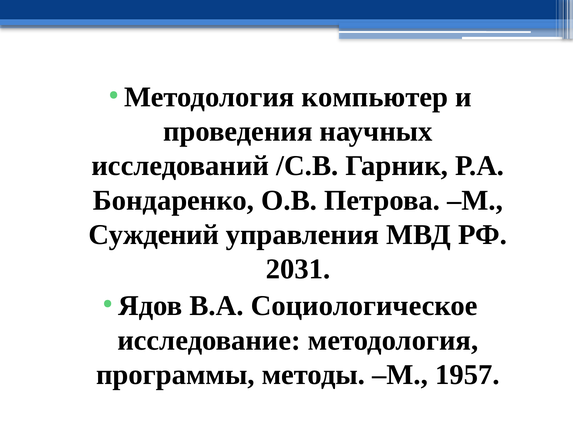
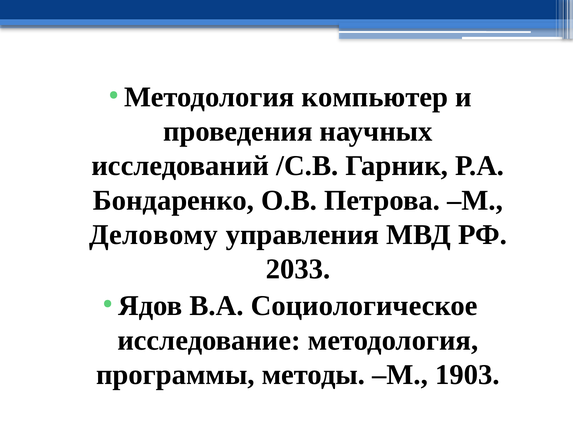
Суждений: Суждений -> Деловому (154, 235)
2031: 2031 -> 2033 (298, 269)
1957: 1957 -> 1903 (467, 374)
